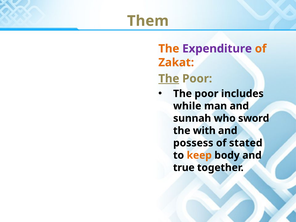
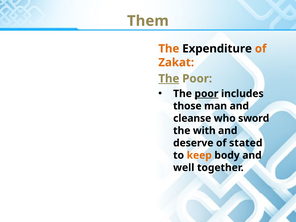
Expenditure colour: purple -> black (217, 49)
poor underline: none -> present (206, 94)
while: while -> those (187, 106)
sunnah: sunnah -> cleanse (192, 118)
possess: possess -> deserve (193, 143)
true: true -> well (184, 168)
